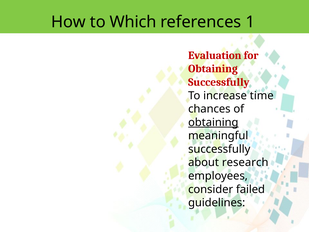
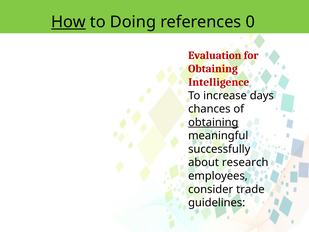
How underline: none -> present (69, 22)
Which: Which -> Doing (133, 22)
1: 1 -> 0 (250, 22)
Successfully: Successfully -> Intelligence (219, 82)
time: time -> days (262, 95)
failed: failed -> trade (250, 189)
